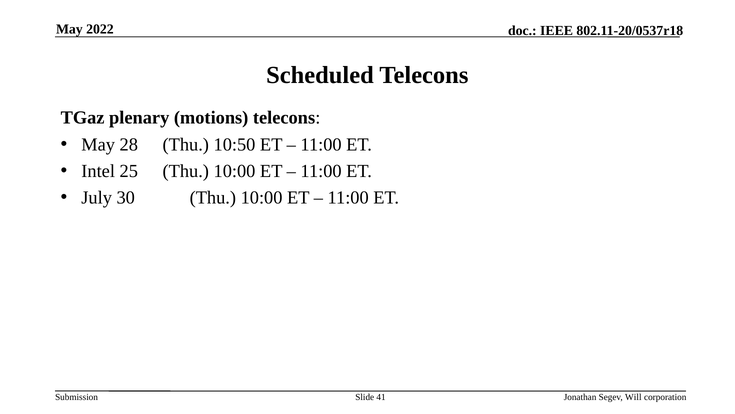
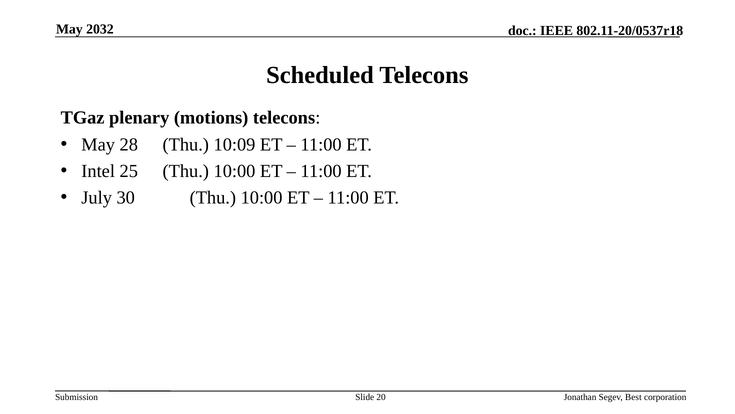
2022: 2022 -> 2032 (100, 29)
10:50: 10:50 -> 10:09 (235, 144)
41: 41 -> 20 (381, 397)
Will: Will -> Best (633, 397)
